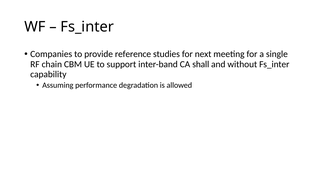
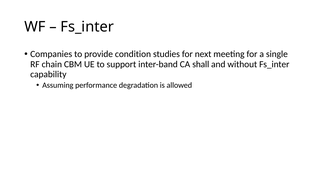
reference: reference -> condition (133, 54)
